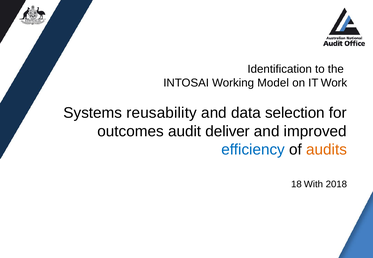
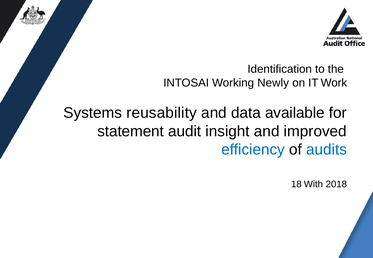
Model: Model -> Newly (273, 83)
selection: selection -> available (295, 113)
outcomes: outcomes -> statement (131, 131)
deliver: deliver -> insight (228, 131)
audits colour: orange -> blue (327, 150)
